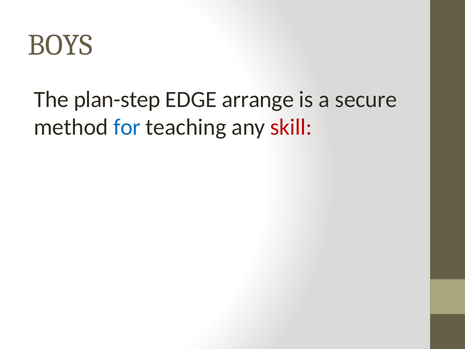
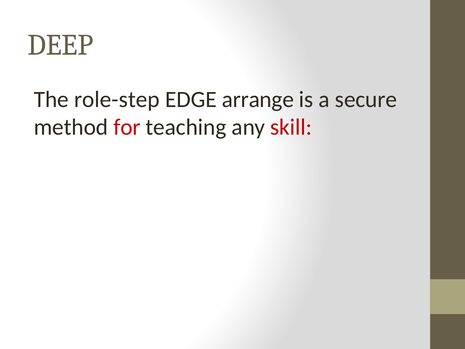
BOYS: BOYS -> DEEP (60, 45)
plan-step: plan-step -> role-step (117, 99)
for colour: blue -> red (127, 127)
